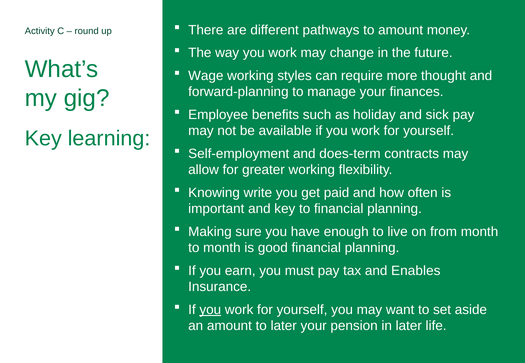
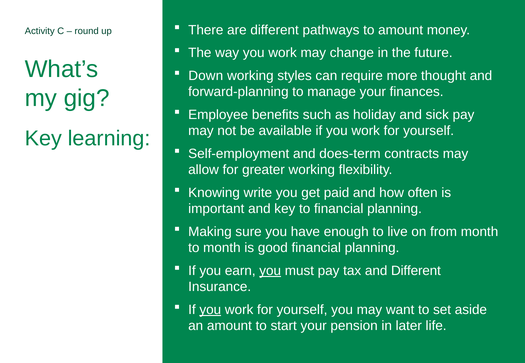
Wage: Wage -> Down (206, 76)
you underline: none -> present (270, 271)
and Enables: Enables -> Different (416, 271)
to later: later -> start (284, 326)
